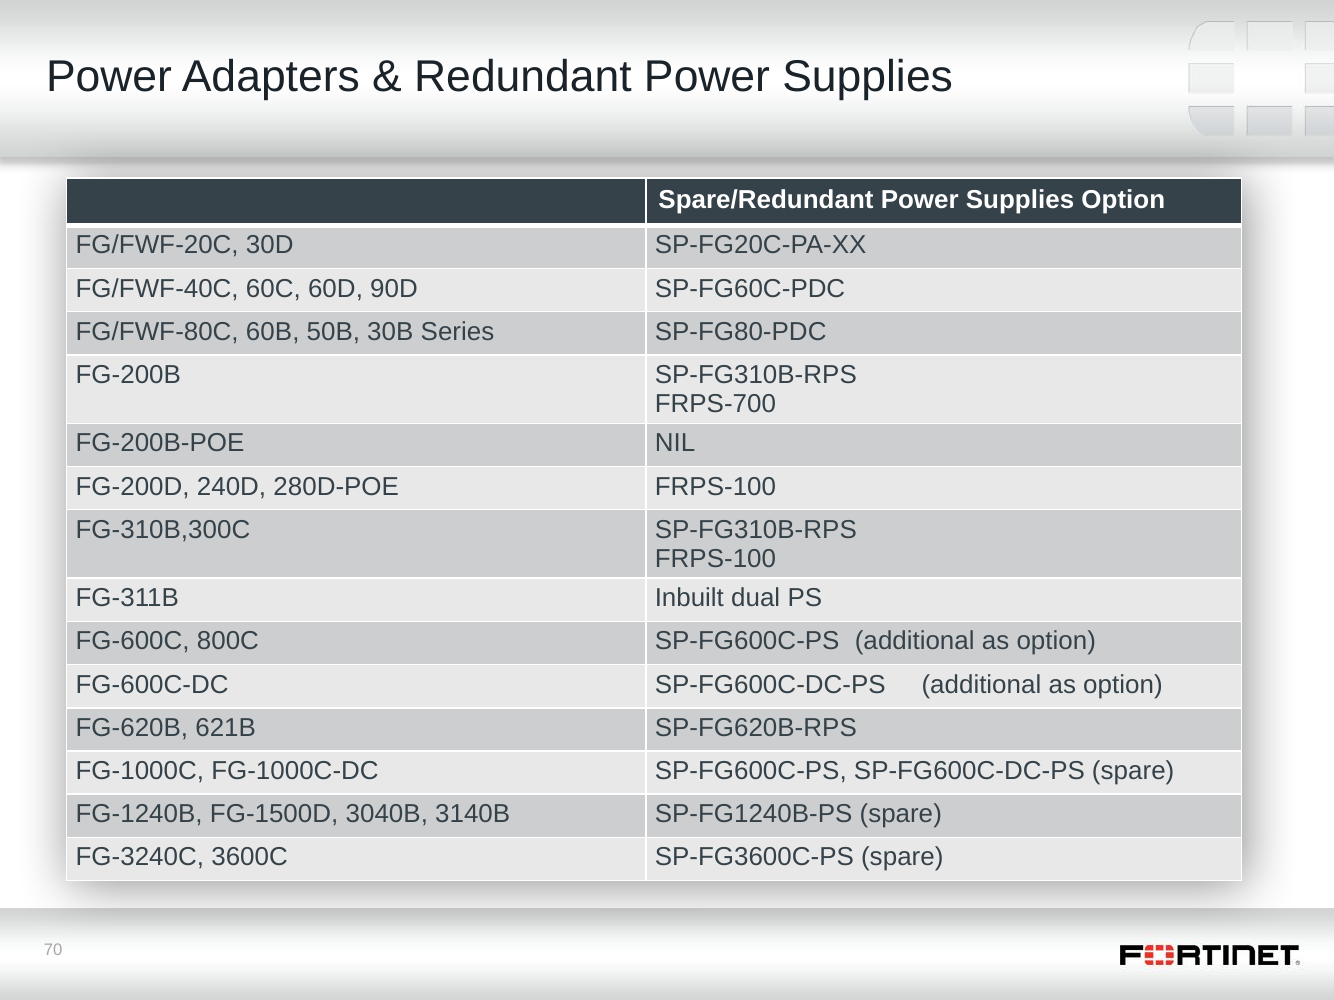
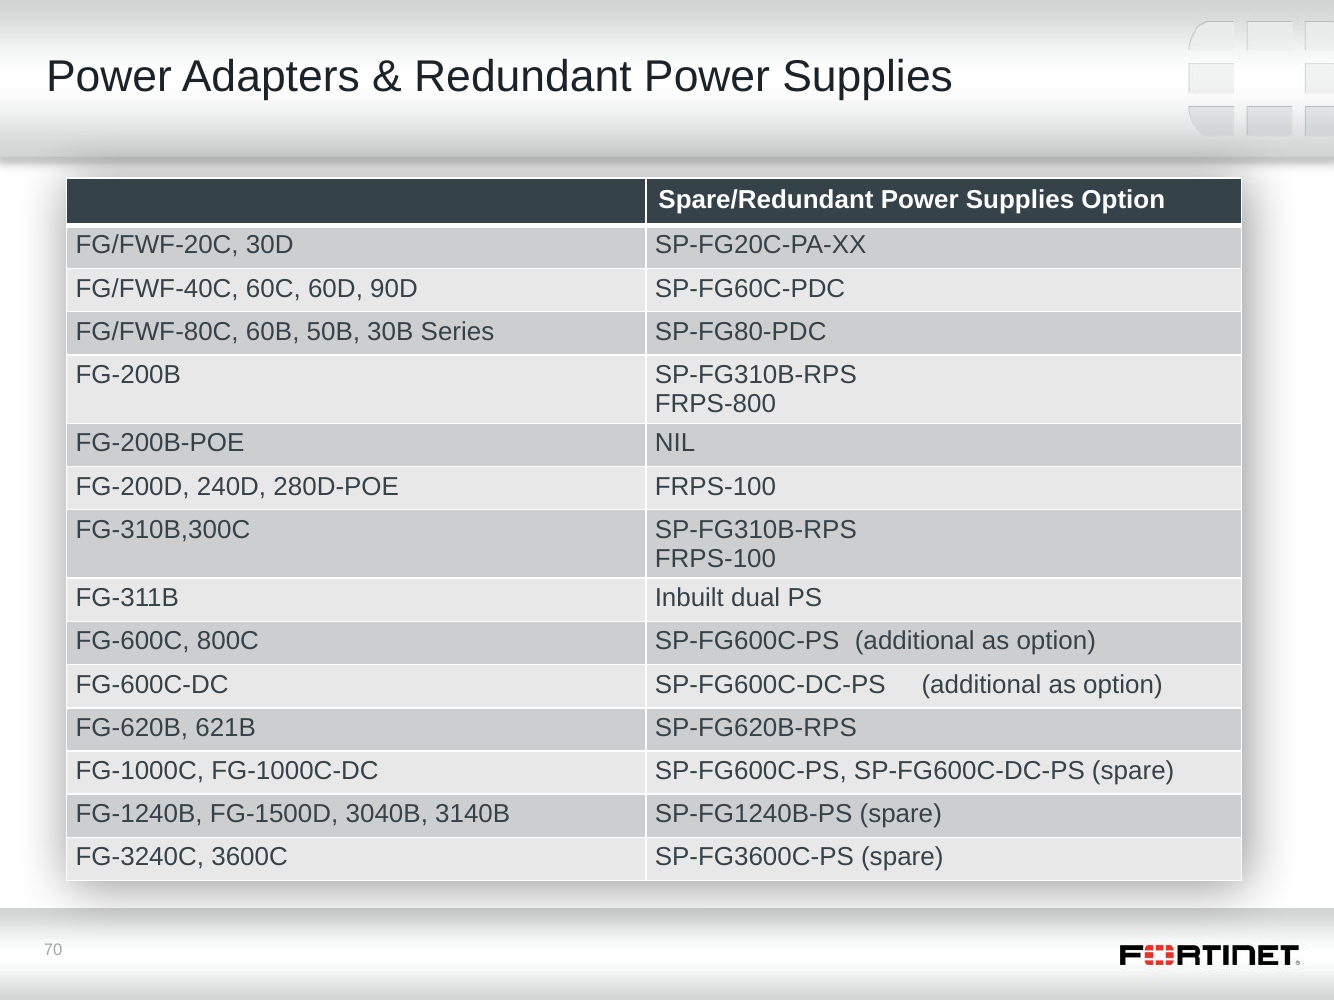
FRPS-700: FRPS-700 -> FRPS-800 (715, 404)
